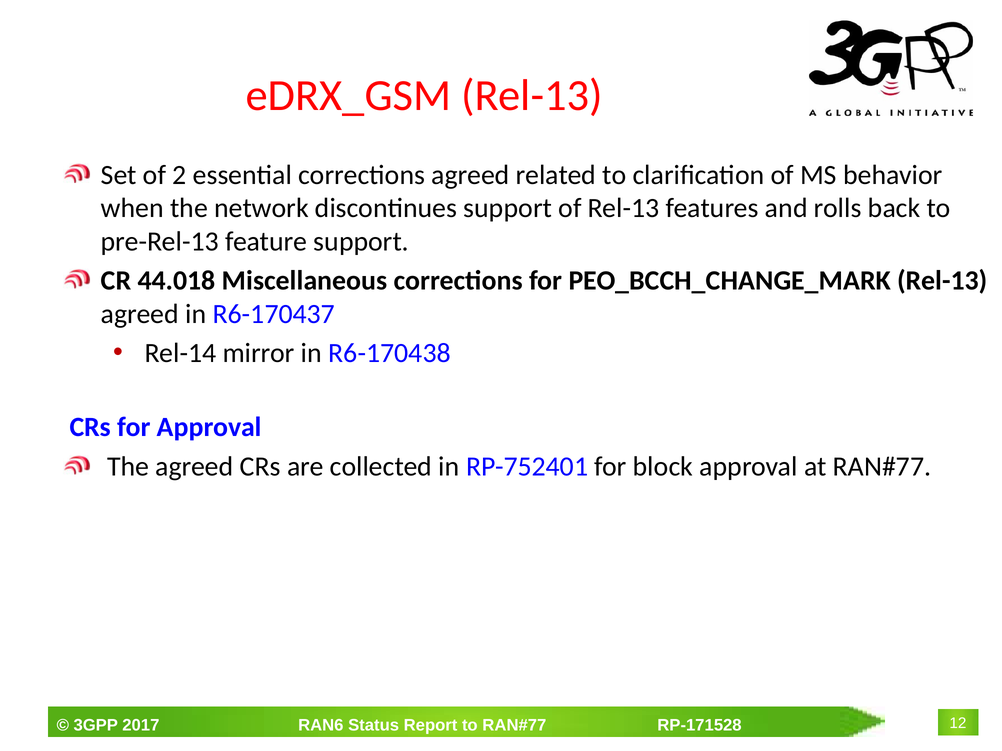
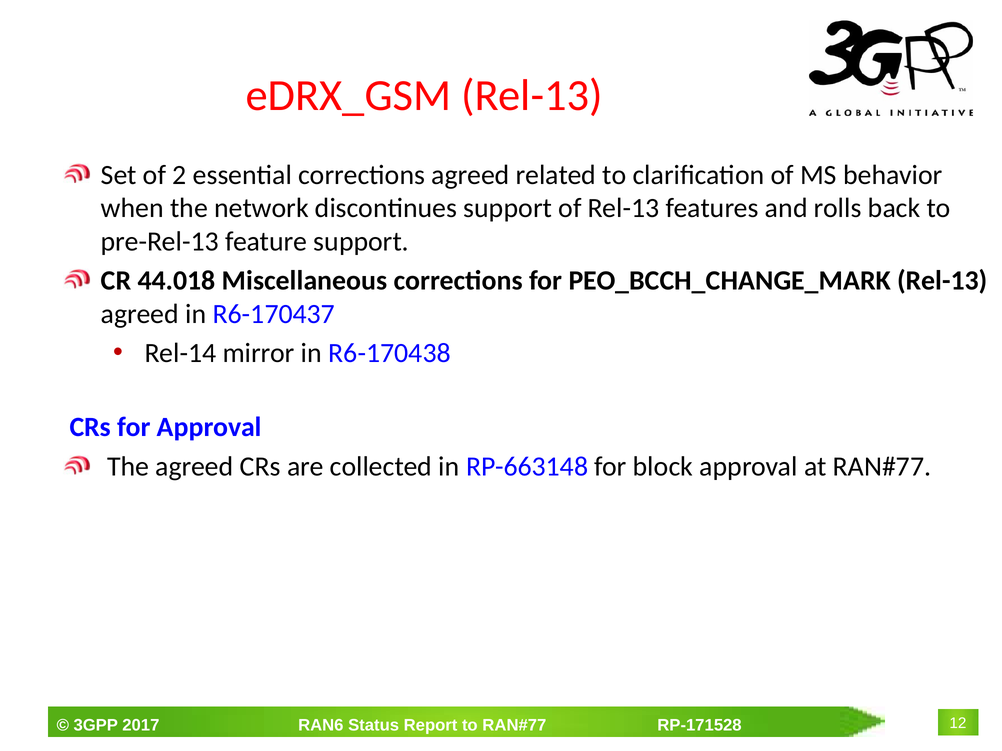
RP-752401: RP-752401 -> RP-663148 (527, 467)
